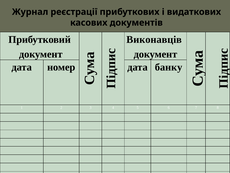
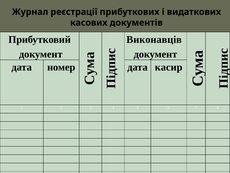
банку: банку -> касир (169, 67)
